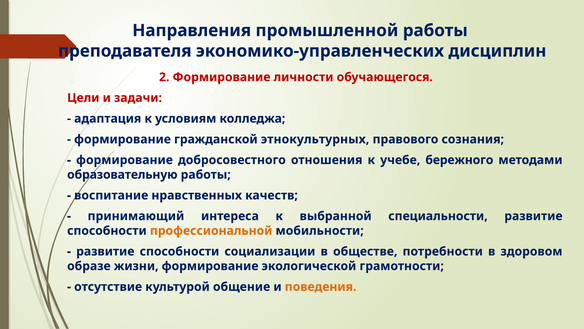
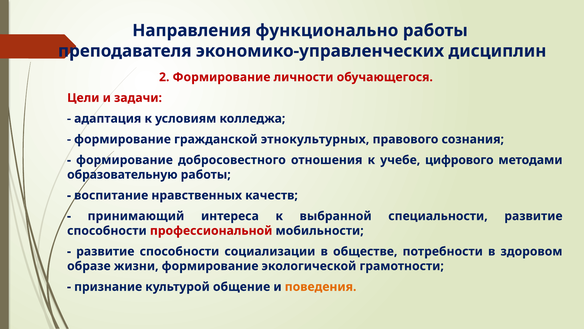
промышленной: промышленной -> функционально (327, 30)
бережного: бережного -> цифрового (459, 160)
профессиональной colour: orange -> red (211, 230)
отсутствие: отсутствие -> признание (108, 286)
